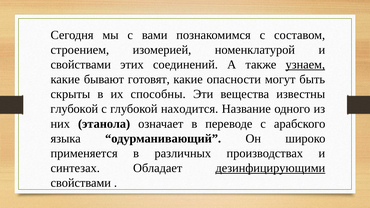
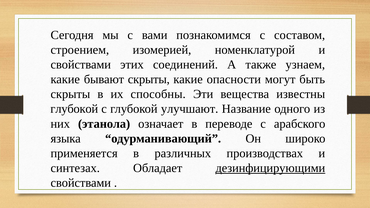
узнаем underline: present -> none (305, 65)
бывают готовят: готовят -> скрыты (149, 79)
находится: находится -> улучшают (190, 109)
